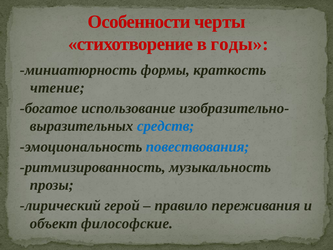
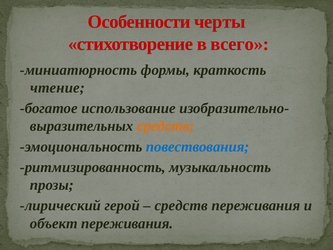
годы: годы -> всего (240, 44)
средств colour: blue -> orange (166, 126)
правило: правило -> средств (181, 205)
объект философские: философские -> переживания (127, 223)
